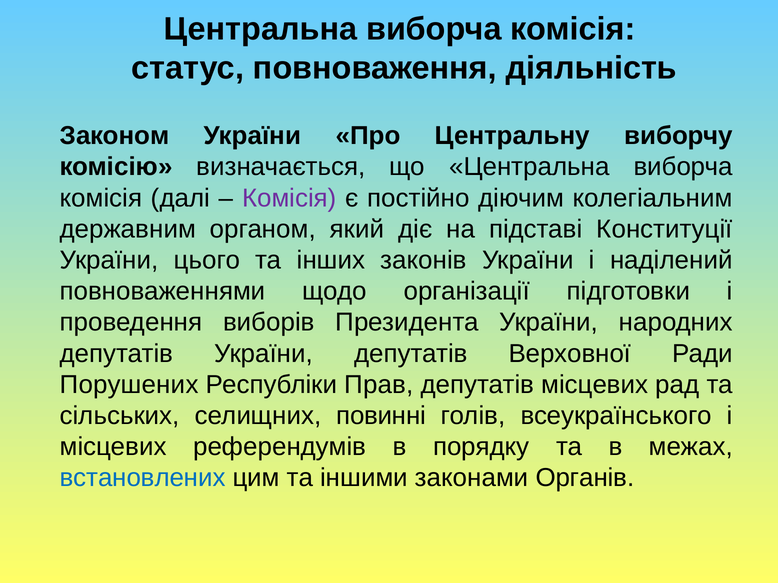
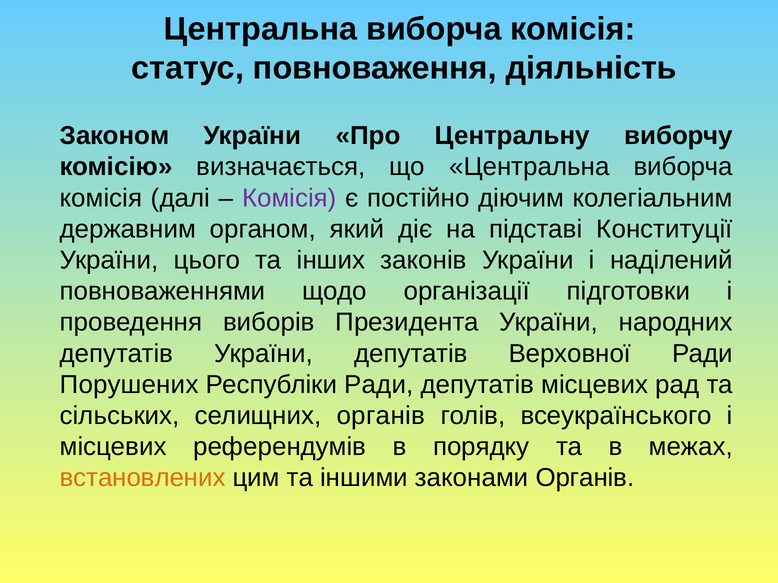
Республіки Прав: Прав -> Ради (379, 385)
селищних повинні: повинні -> органів (381, 416)
встановлених colour: blue -> orange (143, 478)
